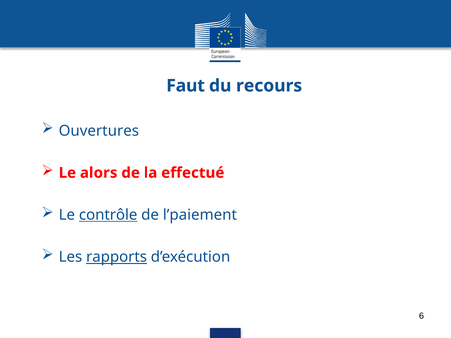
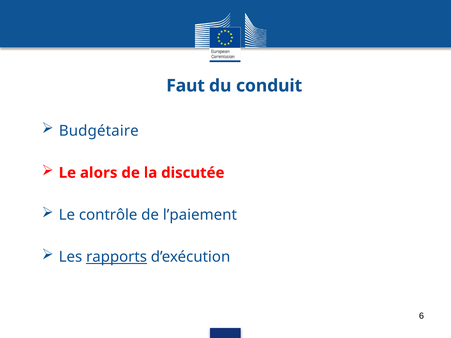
recours: recours -> conduit (269, 86)
Ouvertures: Ouvertures -> Budgétaire (99, 131)
effectué: effectué -> discutée (193, 173)
contrôle underline: present -> none (108, 215)
